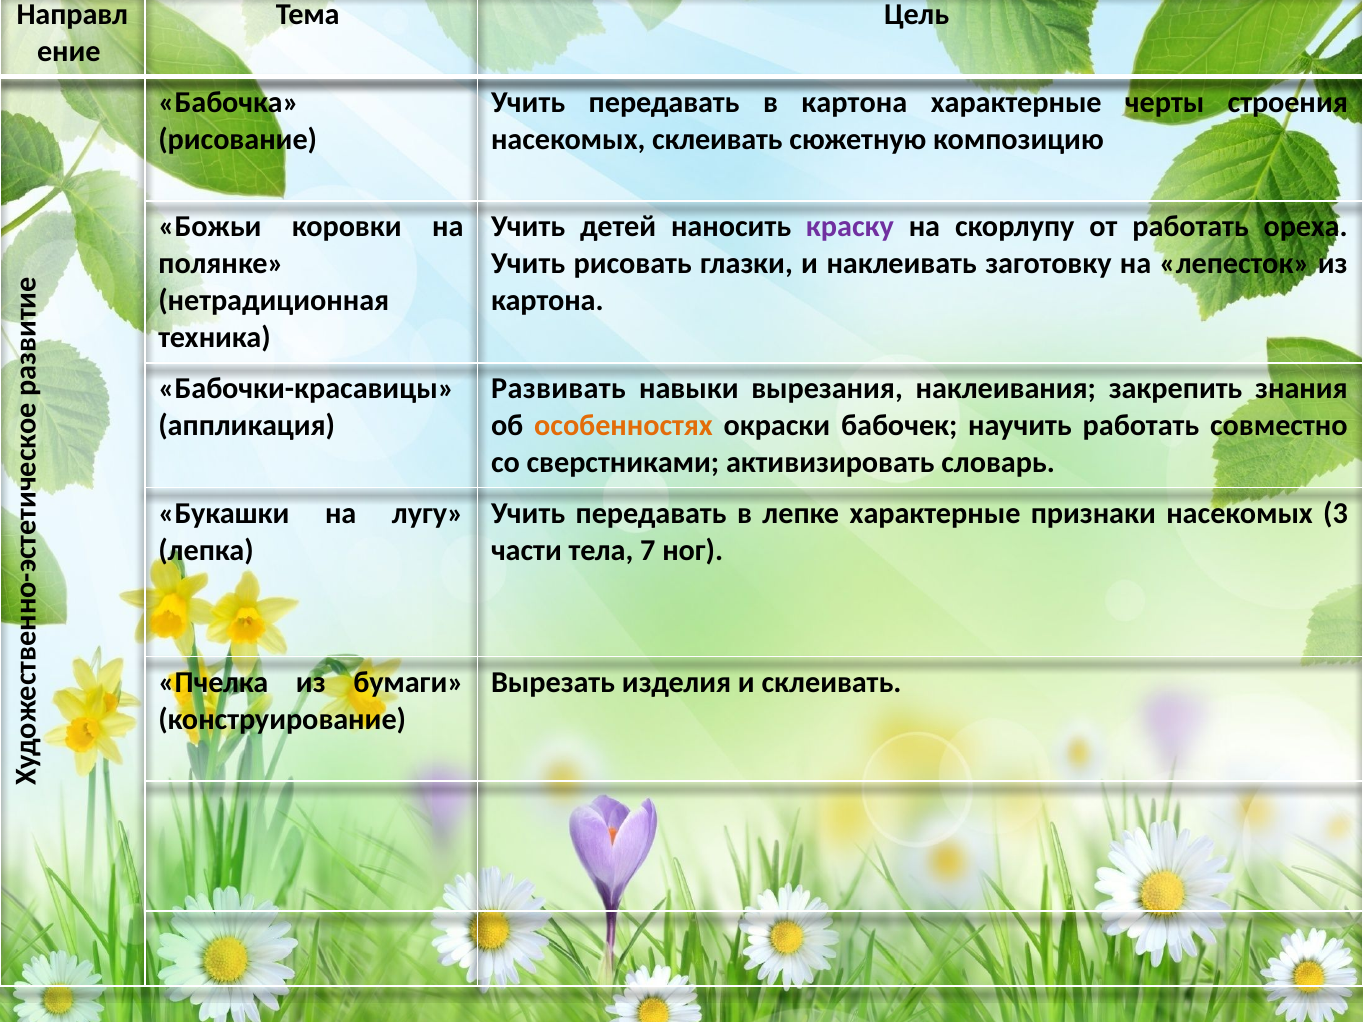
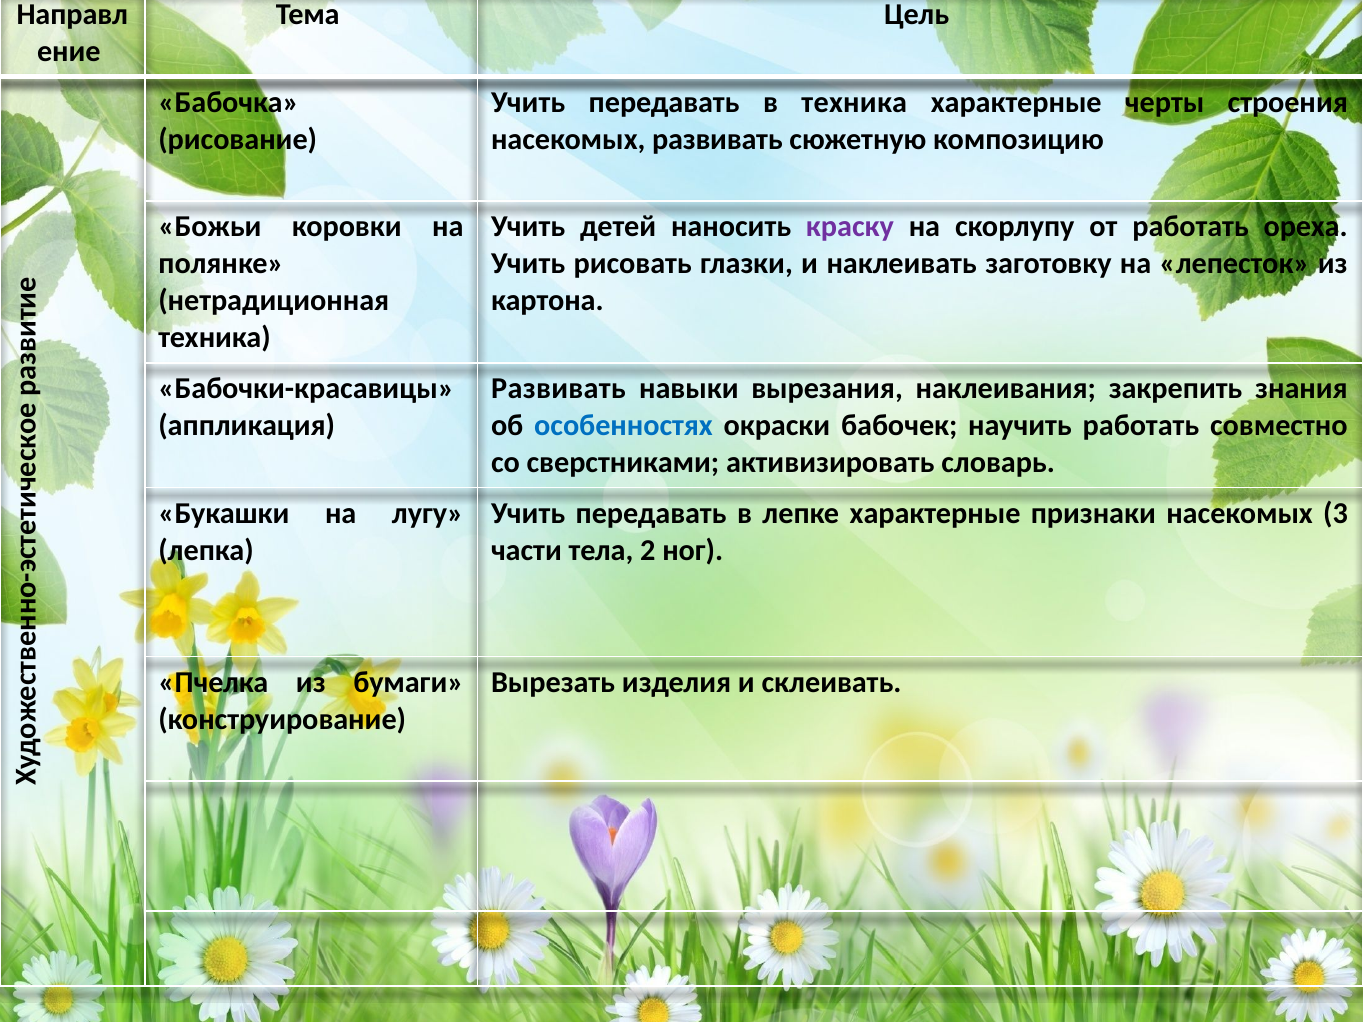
в картона: картона -> техника (854, 102)
насекомых склеивать: склеивать -> развивать (717, 139)
особенностях colour: orange -> blue (623, 426)
7: 7 -> 2 (648, 550)
